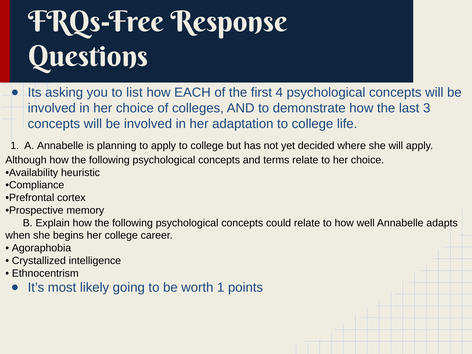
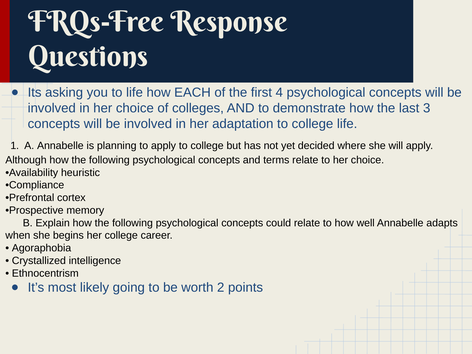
to list: list -> life (135, 93)
worth 1: 1 -> 2 (221, 288)
